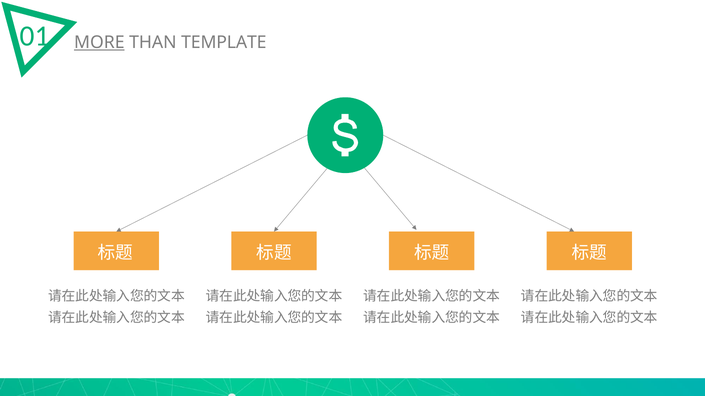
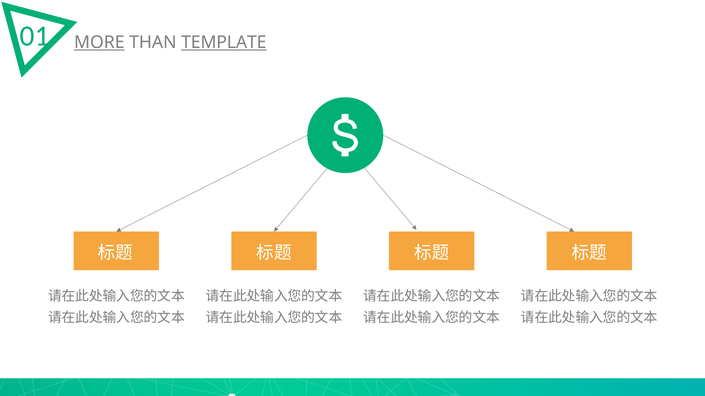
TEMPLATE underline: none -> present (224, 42)
